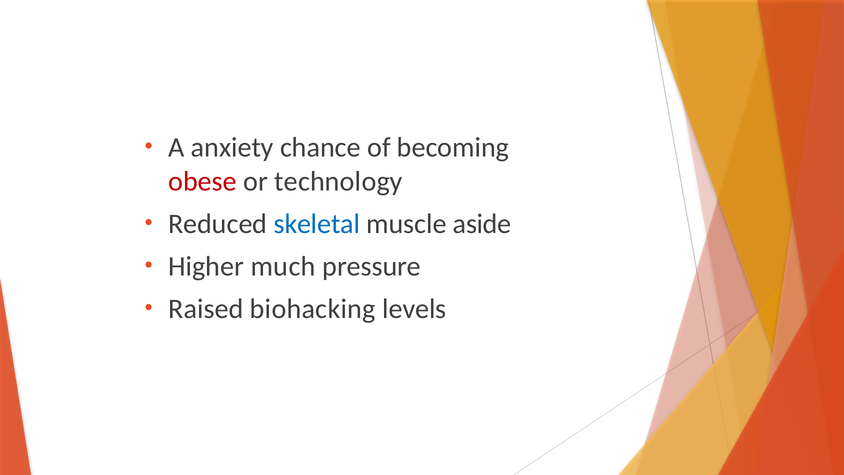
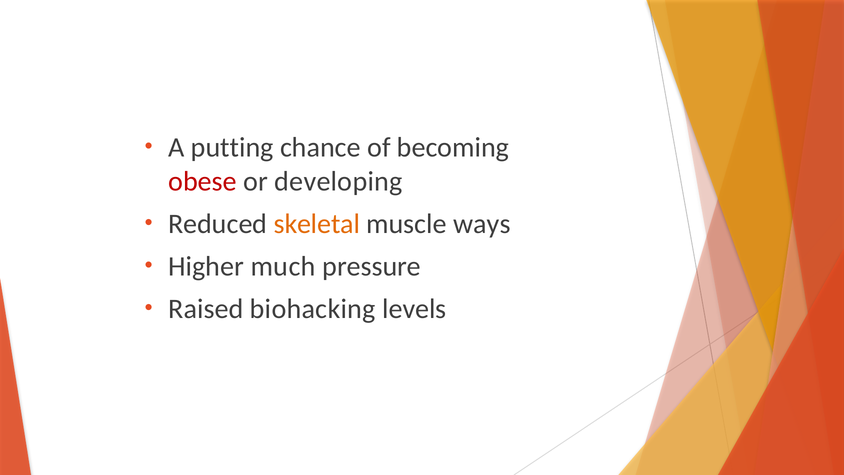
anxiety: anxiety -> putting (232, 147)
technology: technology -> developing (338, 181)
skeletal colour: blue -> orange (317, 224)
aside: aside -> ways (482, 224)
